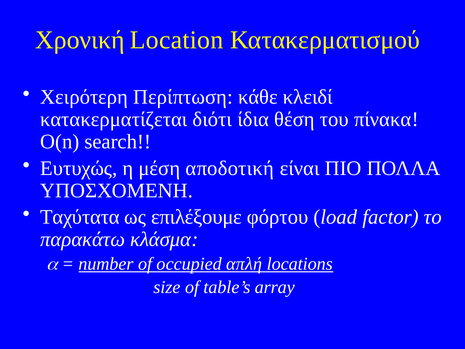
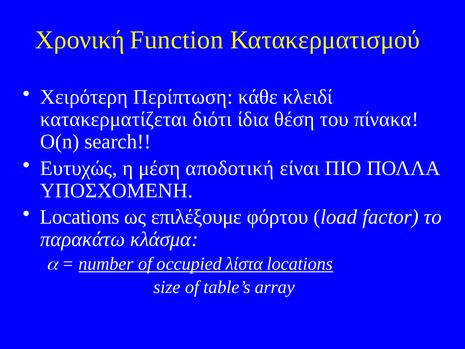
Location: Location -> Function (177, 40)
Ταχύτατα: Ταχύτατα -> Locations (80, 217)
απλή: απλή -> λίστα (244, 264)
